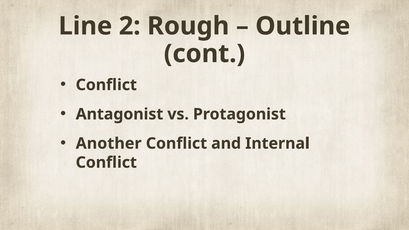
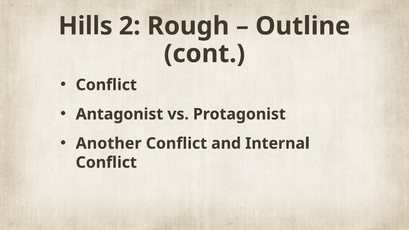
Line: Line -> Hills (85, 26)
